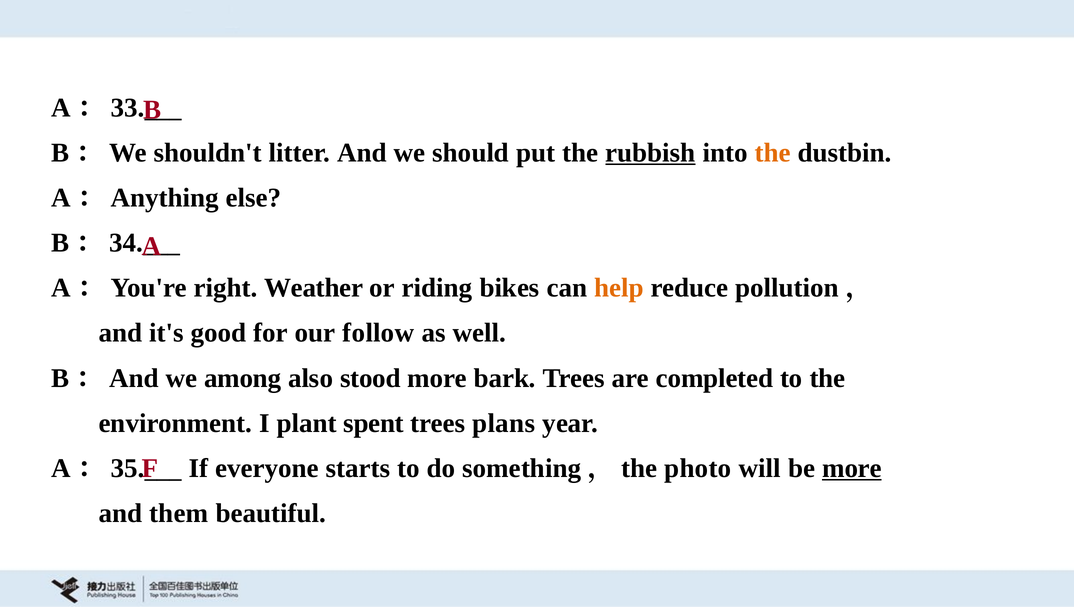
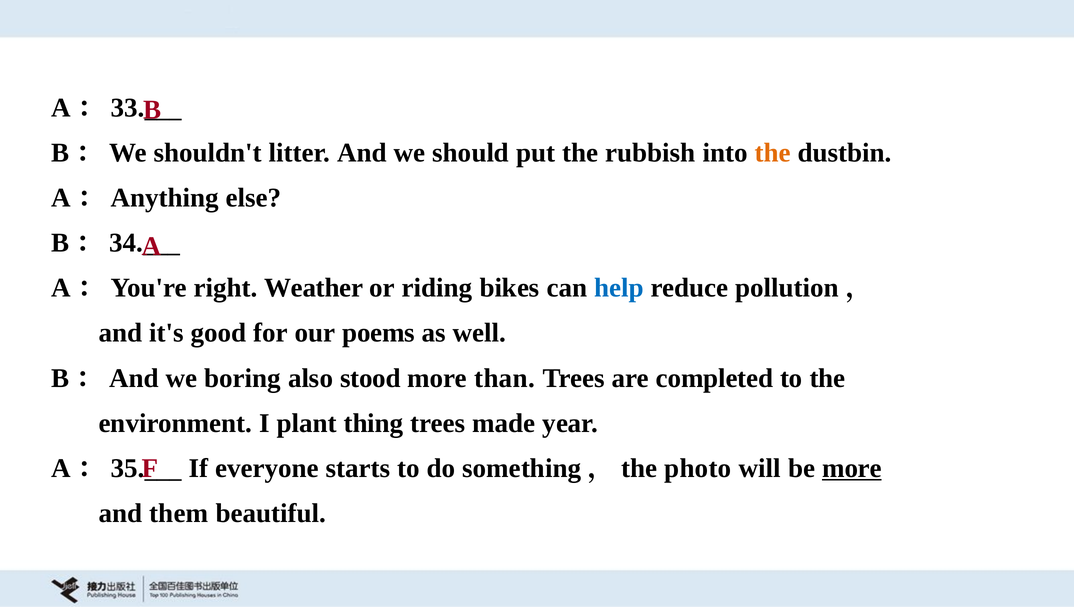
rubbish underline: present -> none (650, 153)
help colour: orange -> blue (619, 288)
follow: follow -> poems (379, 333)
among: among -> boring (243, 378)
bark: bark -> than (505, 378)
spent: spent -> thing (373, 423)
plans: plans -> made (504, 423)
